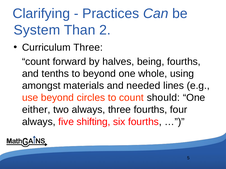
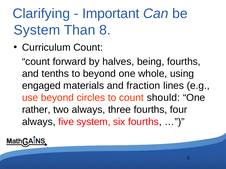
Practices: Practices -> Important (111, 14)
2: 2 -> 8 (105, 30)
Curriculum Three: Three -> Count (88, 48)
amongst: amongst -> engaged (41, 86)
needed: needed -> fraction (143, 86)
either: either -> rather (36, 110)
five shifting: shifting -> system (94, 122)
